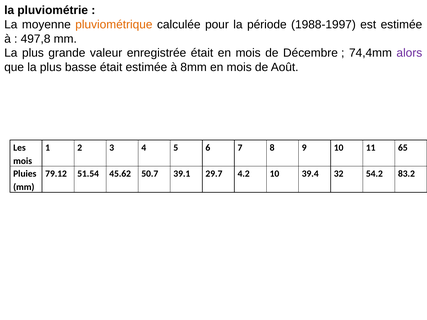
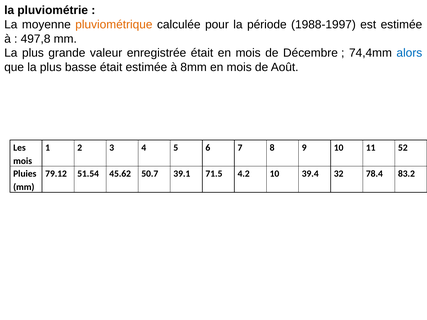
alors colour: purple -> blue (409, 53)
65: 65 -> 52 (403, 148)
29.7: 29.7 -> 71.5 (214, 174)
54.2: 54.2 -> 78.4 (374, 174)
